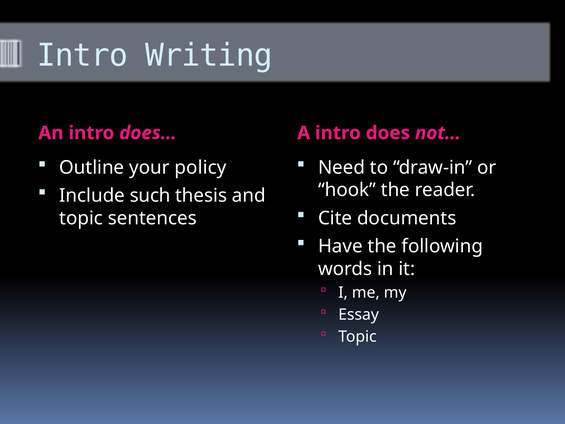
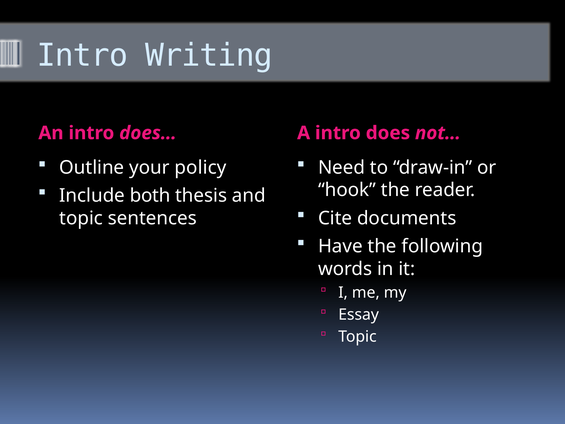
such: such -> both (150, 195)
